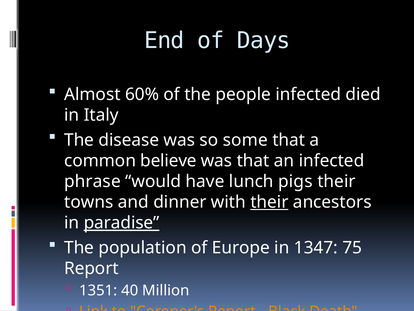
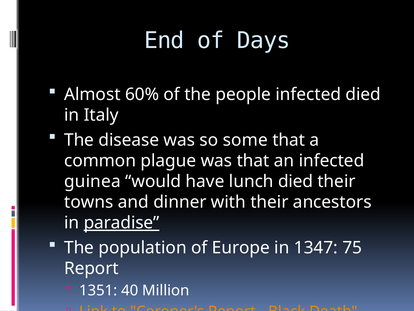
believe: believe -> plague (168, 160)
phrase: phrase -> guinea (92, 181)
lunch pigs: pigs -> died (296, 181)
their underline: present -> none (269, 202)
